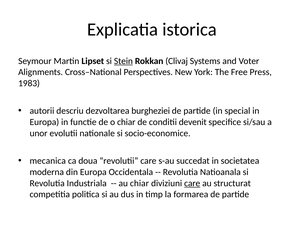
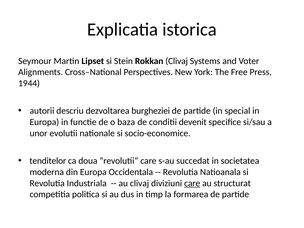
Stein underline: present -> none (123, 61)
1983: 1983 -> 1944 (29, 83)
o chiar: chiar -> baza (126, 122)
mecanica: mecanica -> tenditelor (48, 161)
au chiar: chiar -> clivaj (140, 183)
